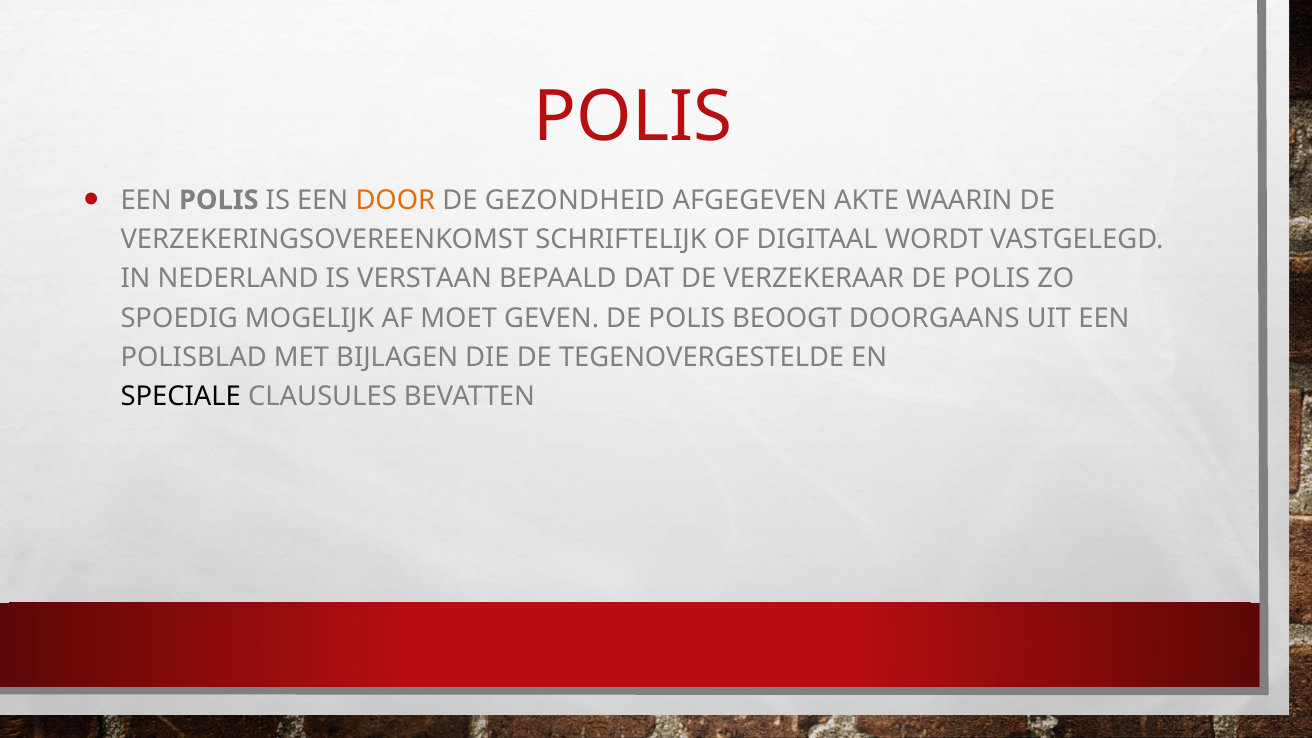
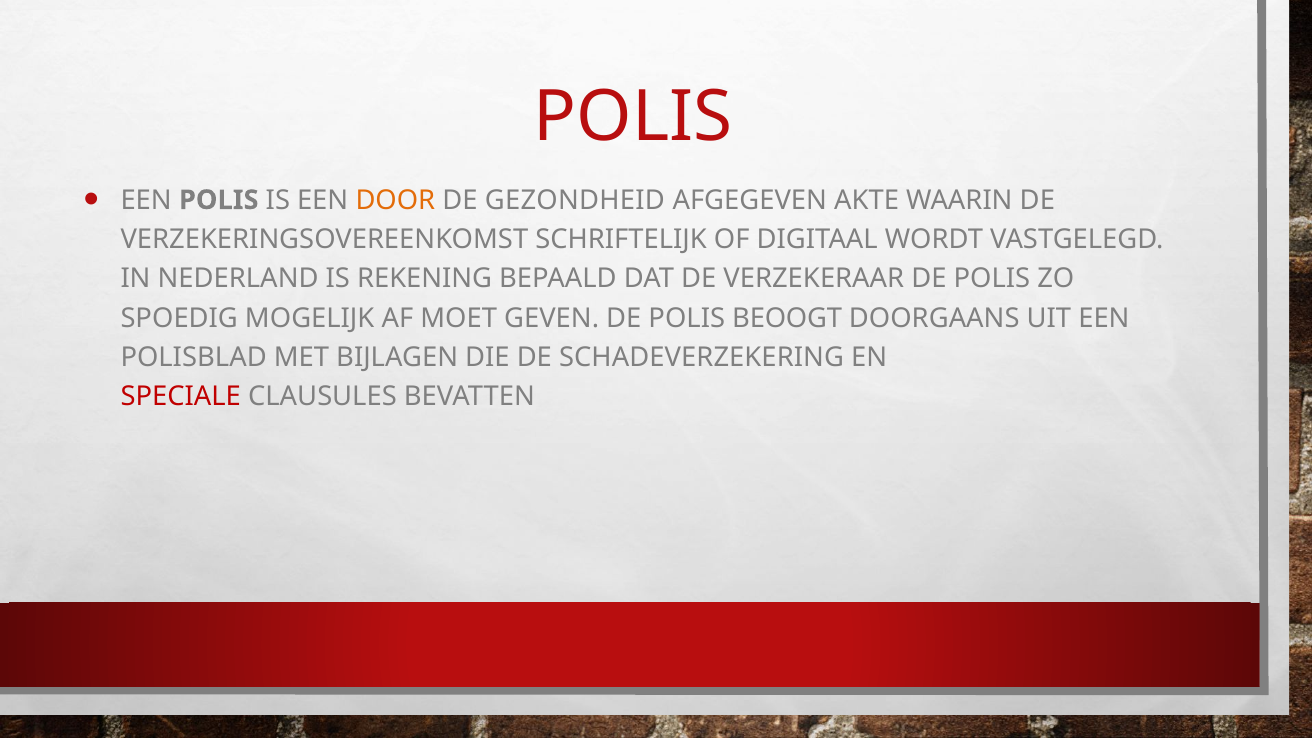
VERSTAAN: VERSTAAN -> REKENING (425, 279)
TEGENOVERGESTELDE: TEGENOVERGESTELDE -> SCHADEVERZEKERING (701, 357)
SPECIALE colour: black -> red (181, 397)
